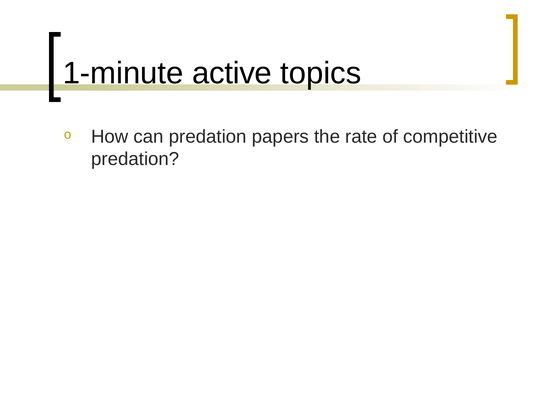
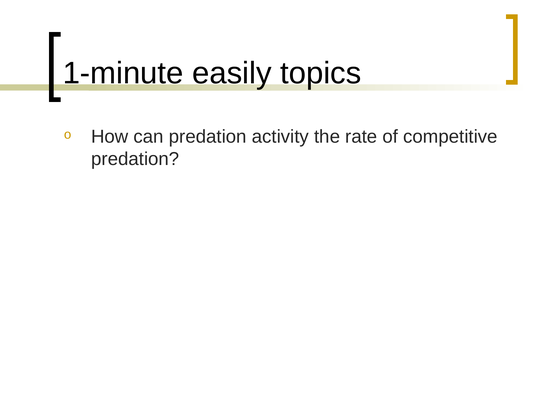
active: active -> easily (232, 73)
papers: papers -> activity (280, 137)
